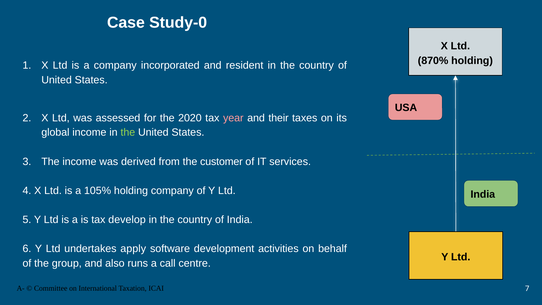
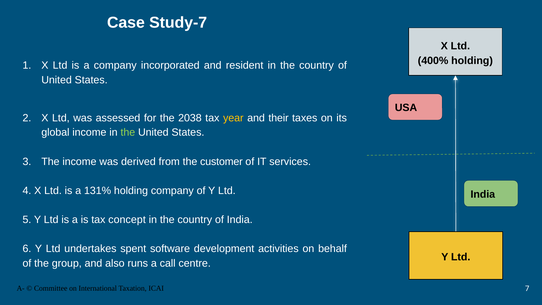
Study-0: Study-0 -> Study-7 (178, 23)
870%: 870% -> 400% (433, 61)
2020: 2020 -> 2038 (190, 118)
year colour: pink -> yellow (233, 118)
105%: 105% -> 131% (98, 191)
develop: develop -> concept (127, 220)
apply: apply -> spent (133, 249)
